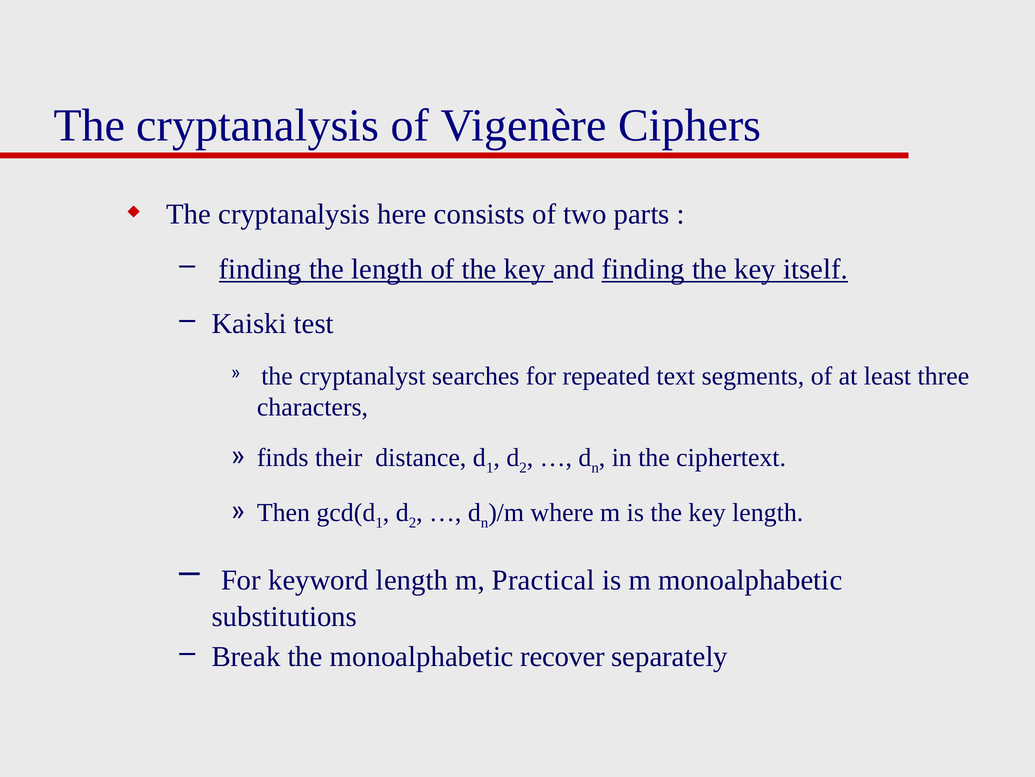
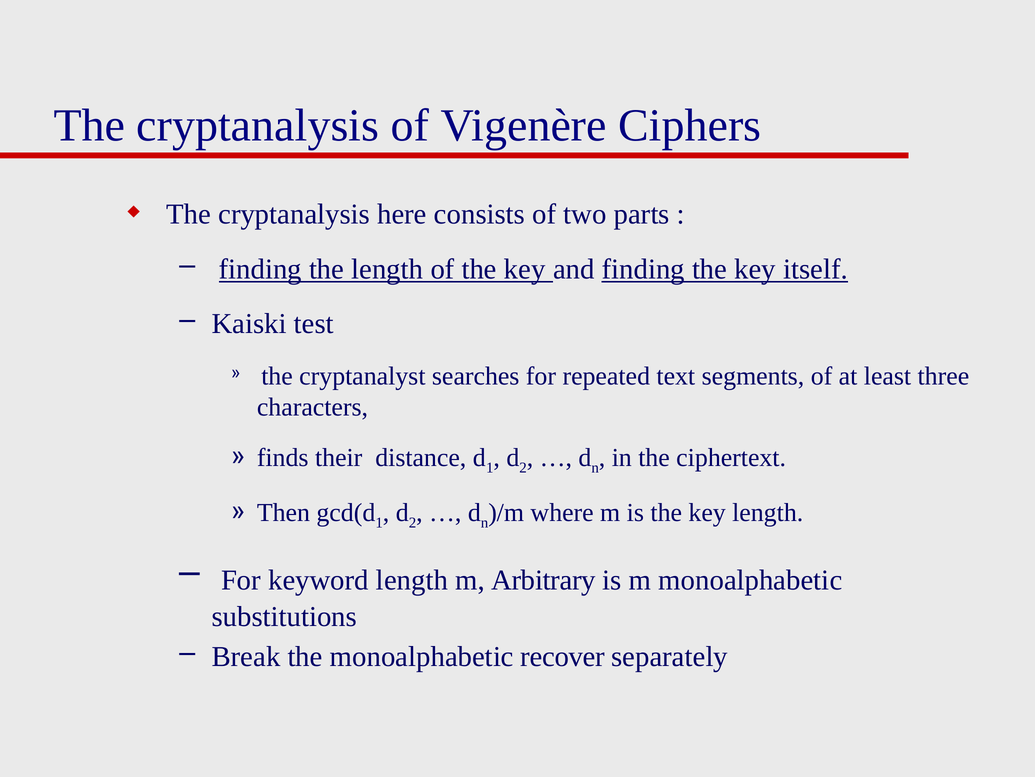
Practical: Practical -> Arbitrary (543, 580)
